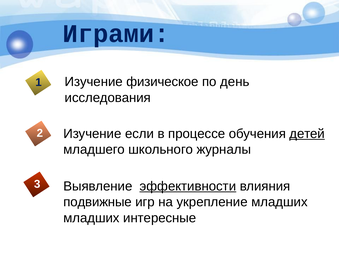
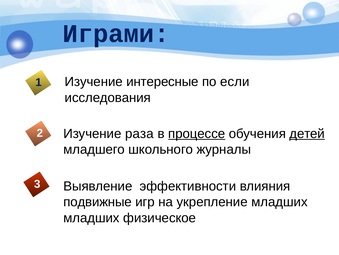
физическое: физическое -> интересные (162, 82)
день: день -> если (235, 82)
если: если -> раза (139, 133)
процессе underline: none -> present (197, 133)
эффективности underline: present -> none (188, 186)
интересные: интересные -> физическое (160, 217)
